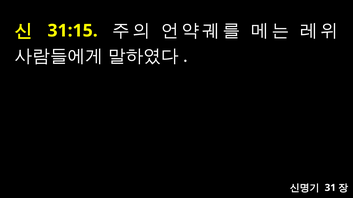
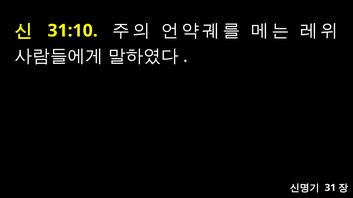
31:15: 31:15 -> 31:10 (73, 31)
